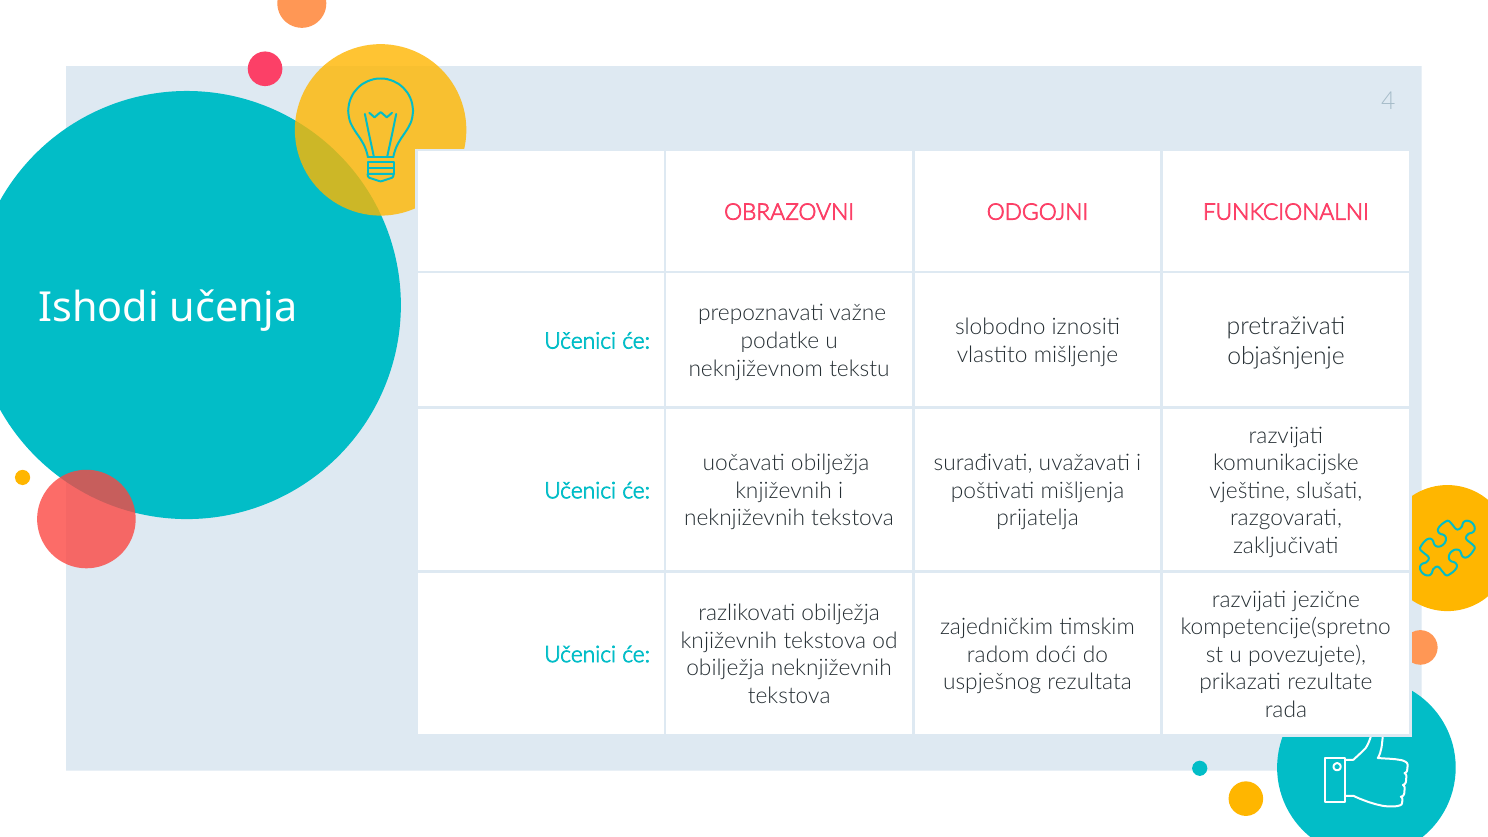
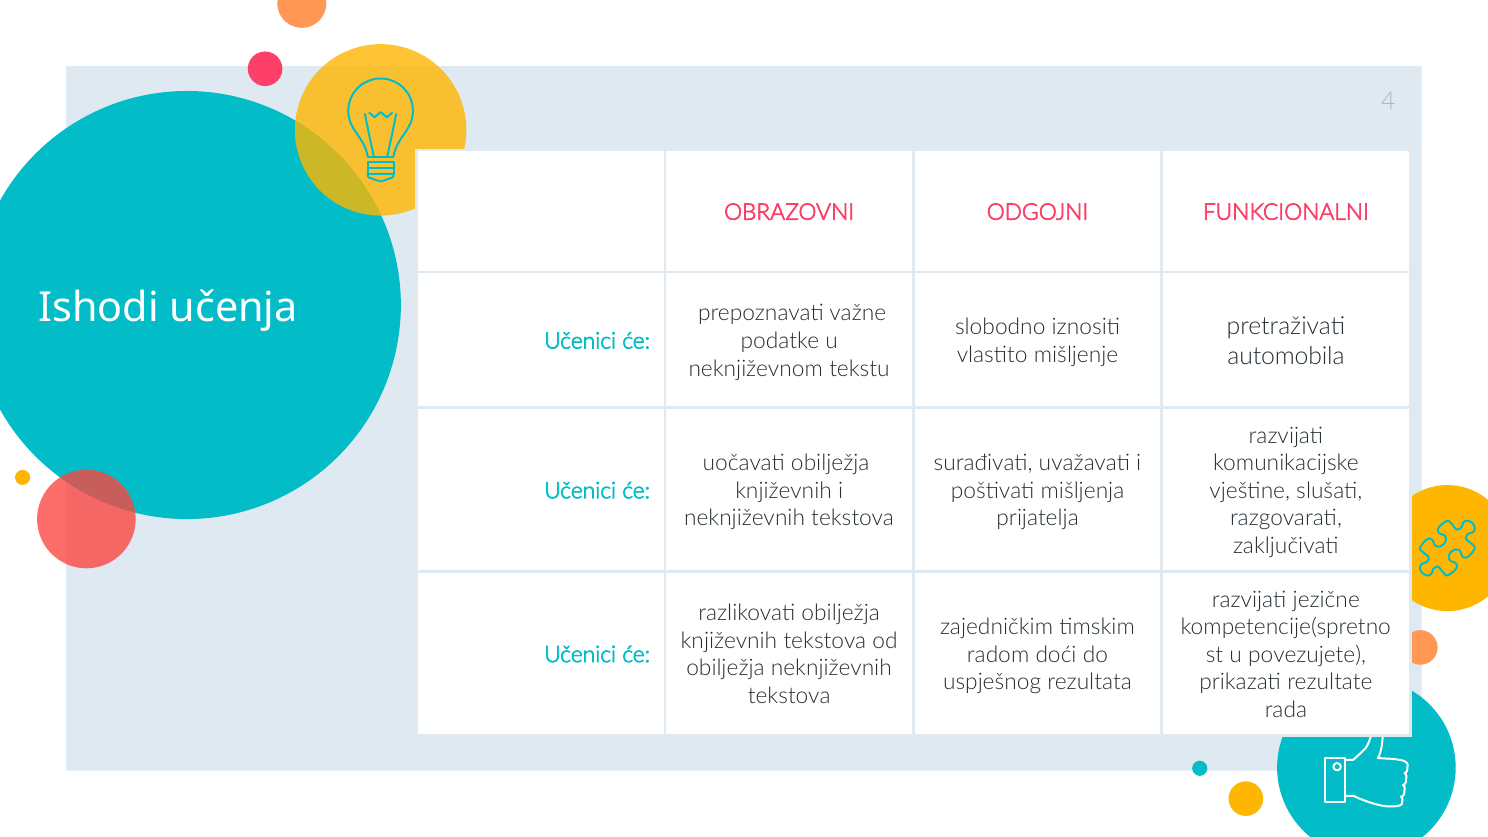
objašnjenje: objašnjenje -> automobila (1286, 356)
